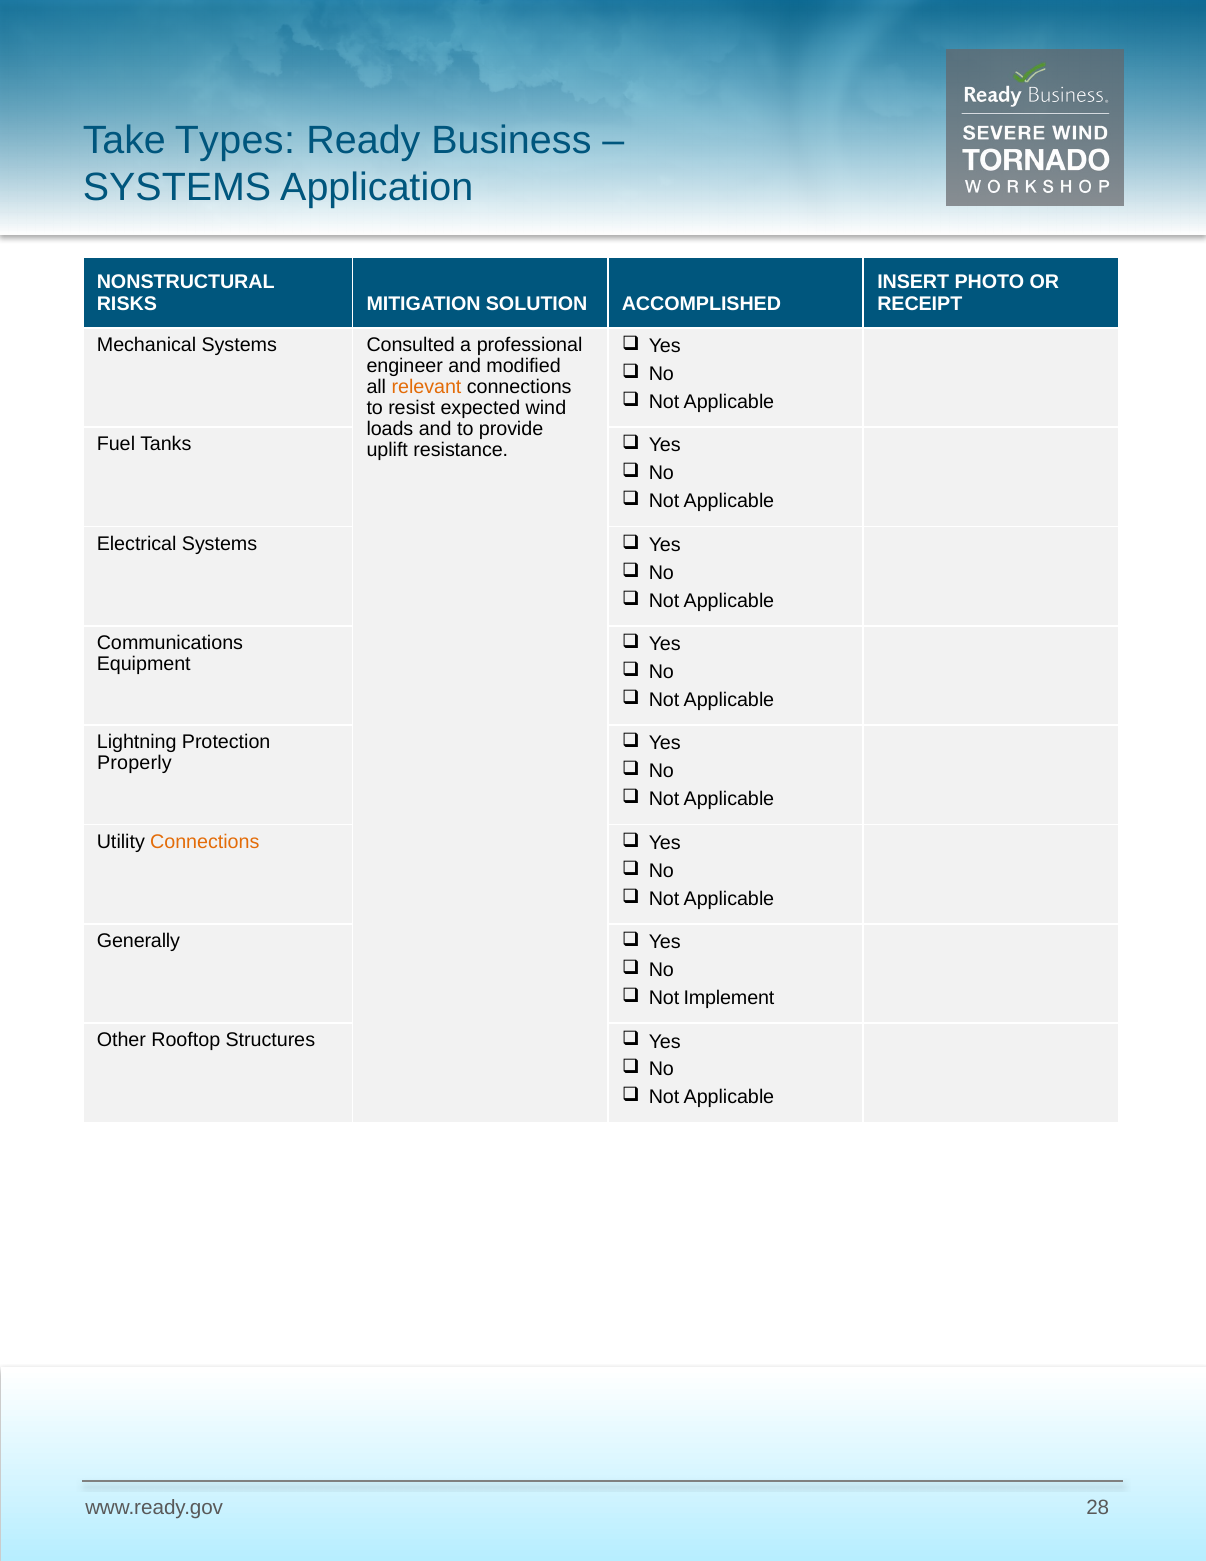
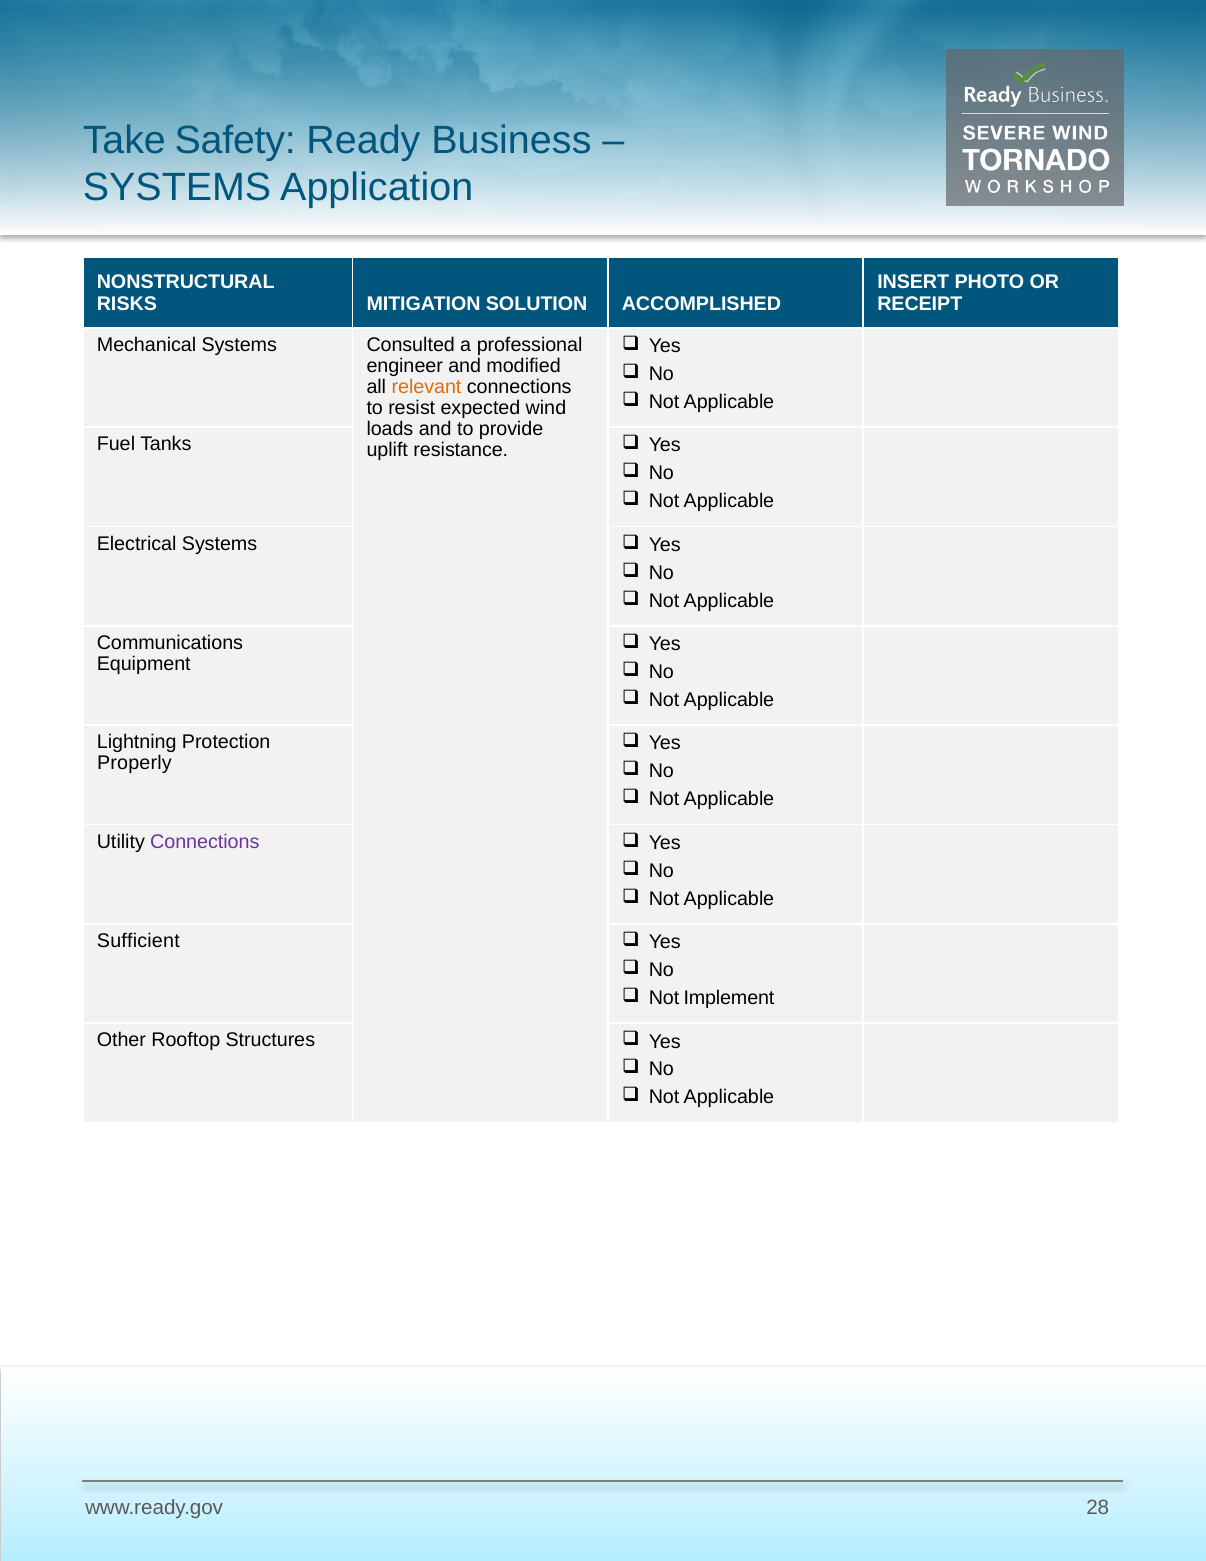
Types: Types -> Safety (235, 140)
Connections colour: orange -> purple (205, 842)
Generally: Generally -> Sufficient (138, 941)
